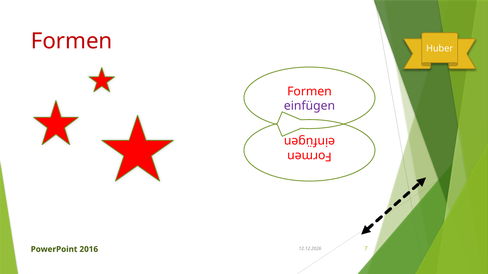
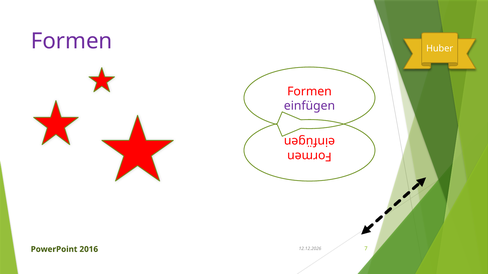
Formen colour: red -> purple (72, 41)
